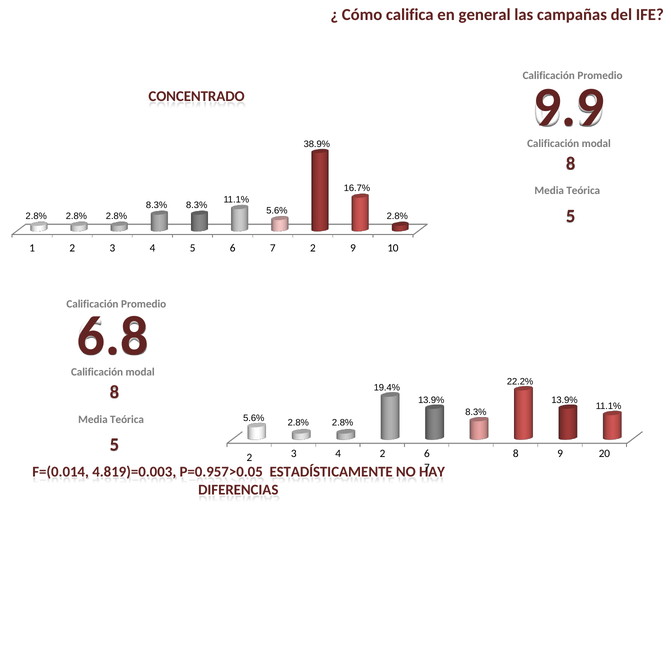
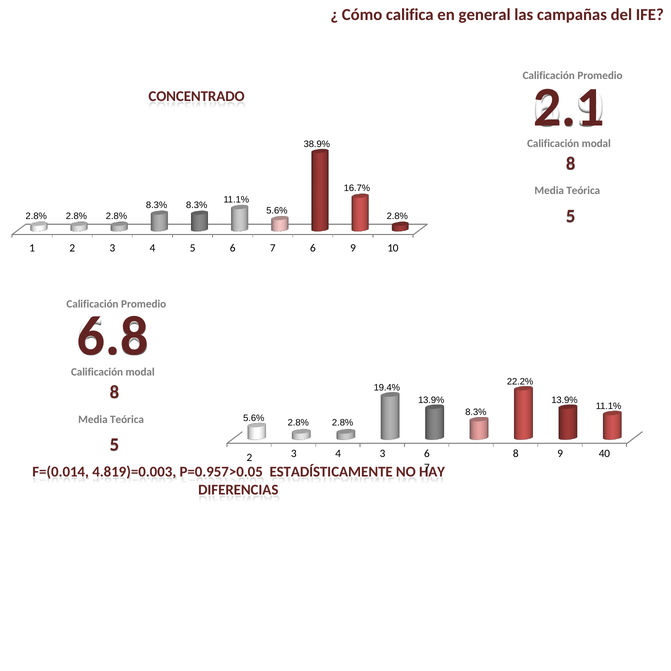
9.9: 9.9 -> 2.1 (569, 108)
7 2: 2 -> 6 (313, 248)
4 2: 2 -> 3 (383, 454)
20: 20 -> 40 (604, 454)
